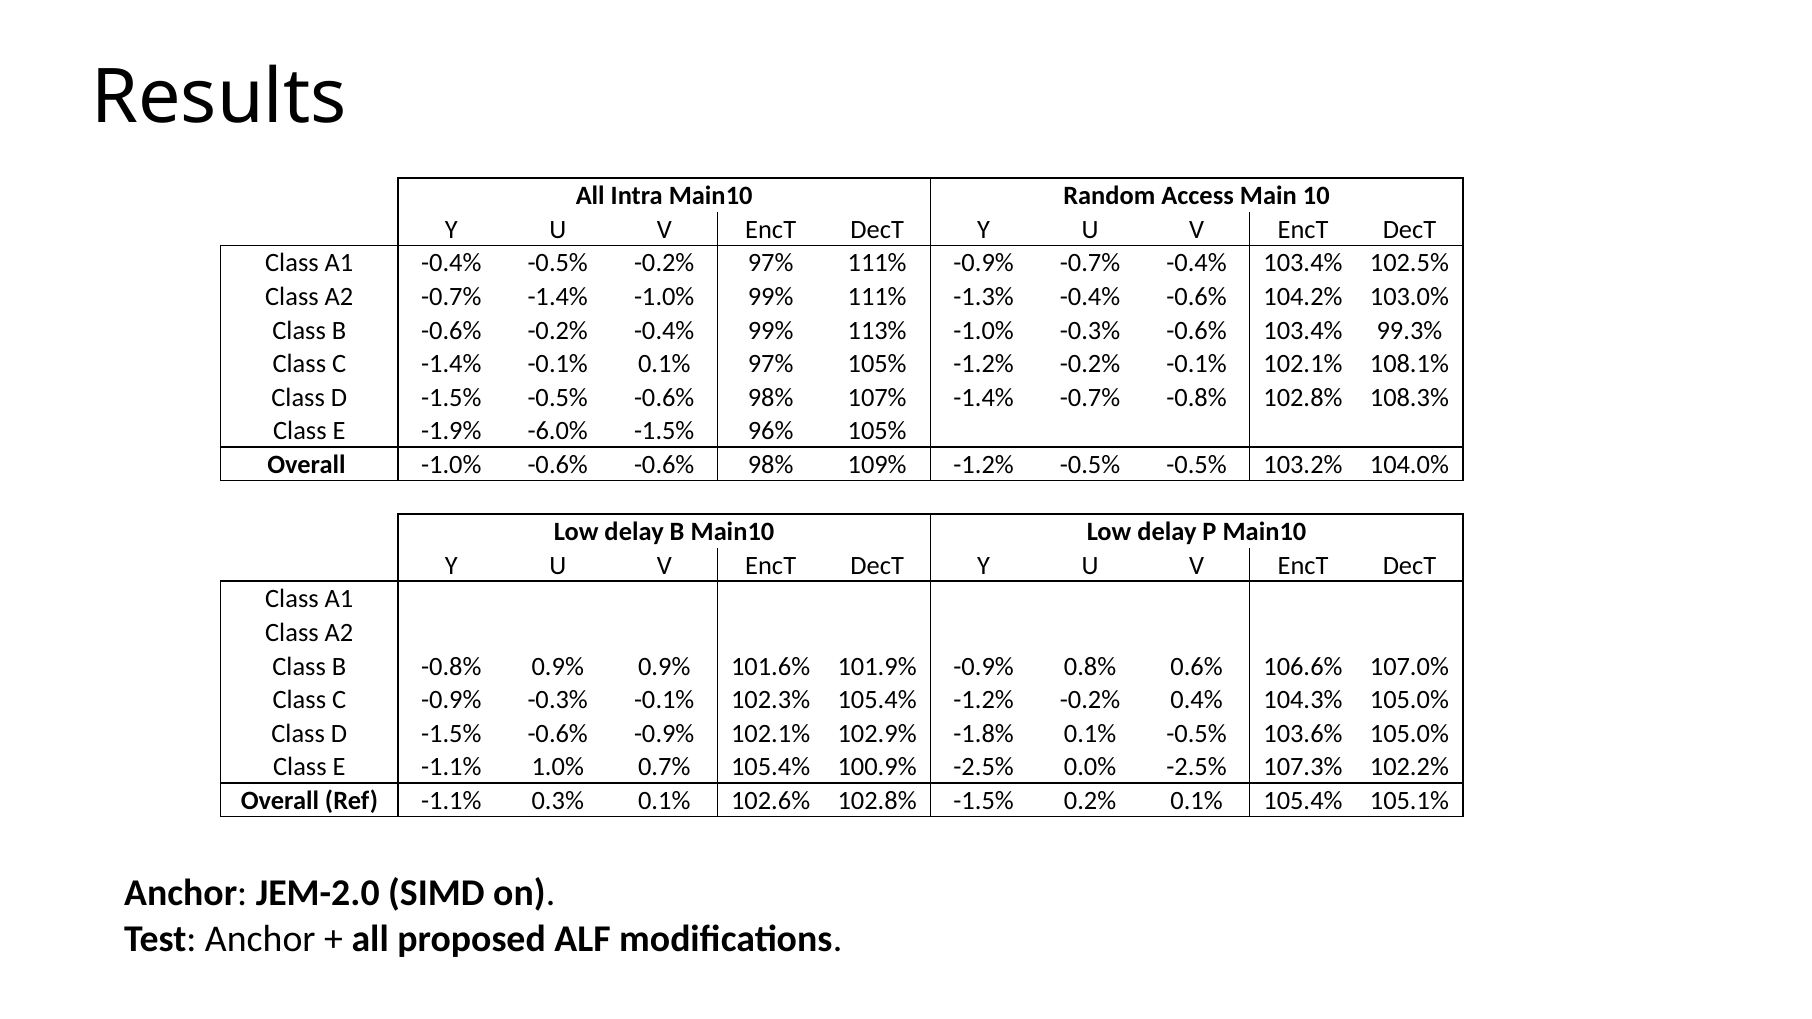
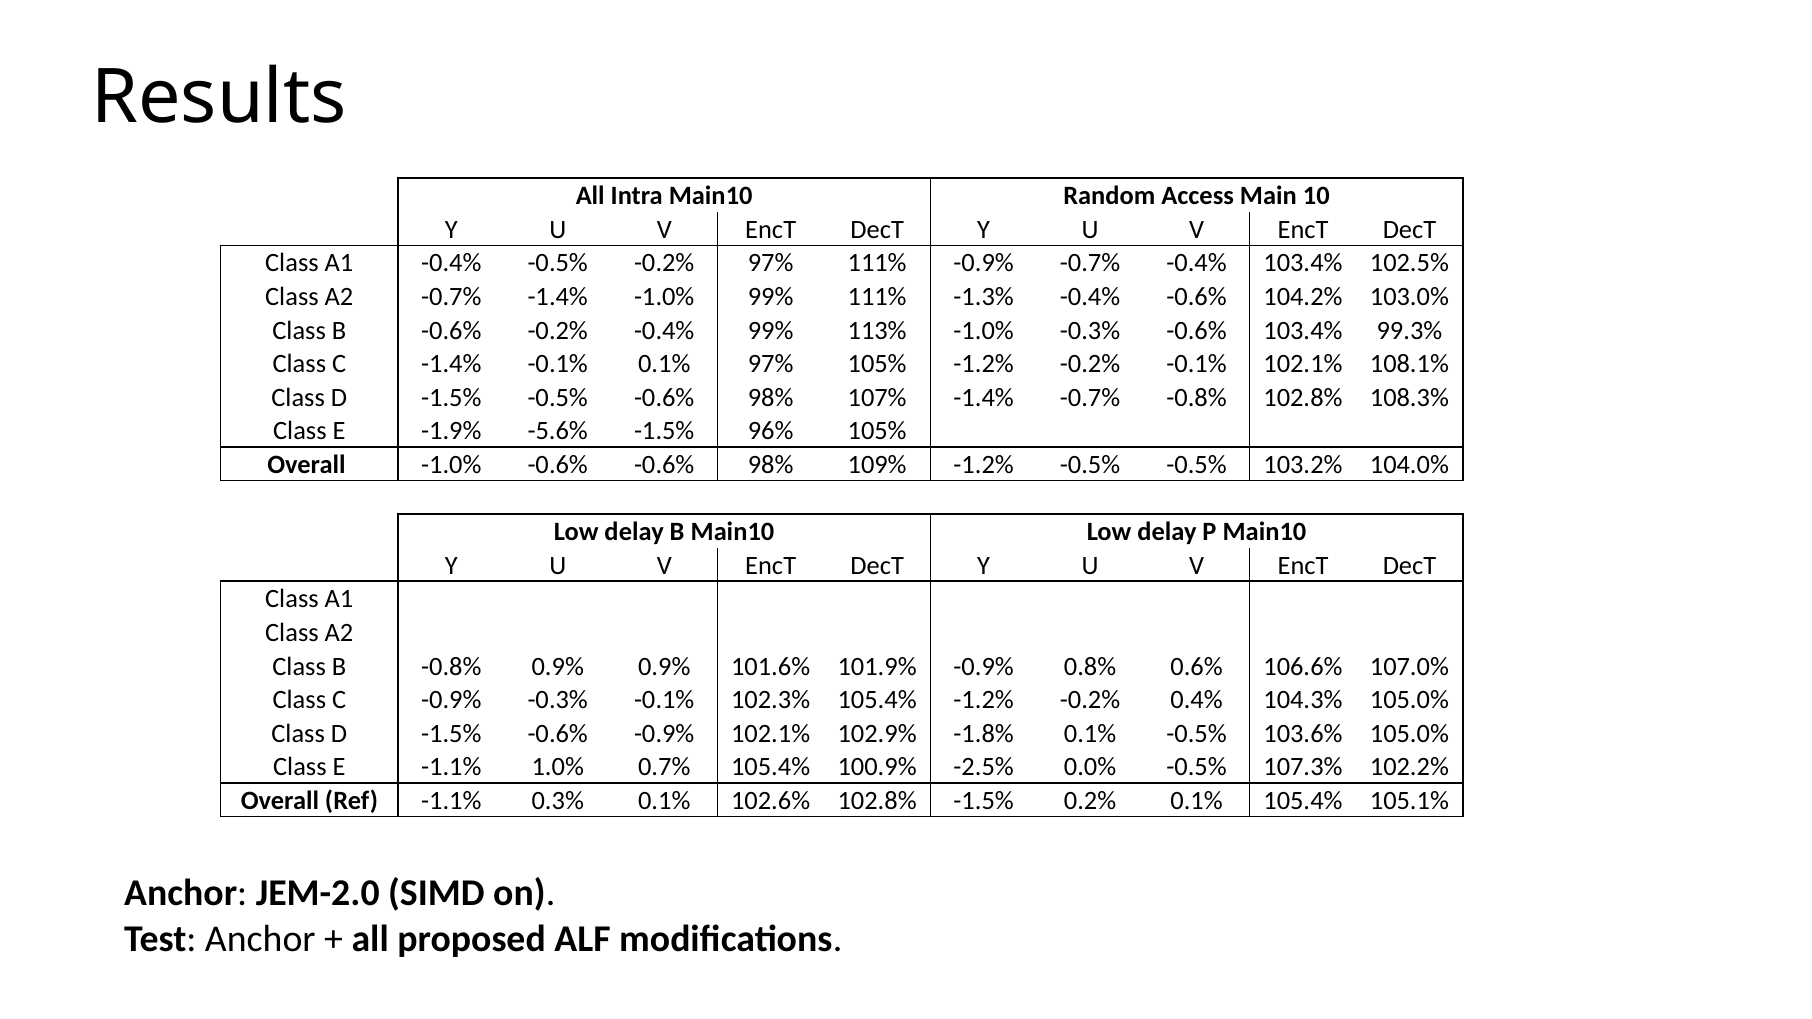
-6.0%: -6.0% -> -5.6% (558, 431)
0.0% -2.5%: -2.5% -> -0.5% (1197, 767)
